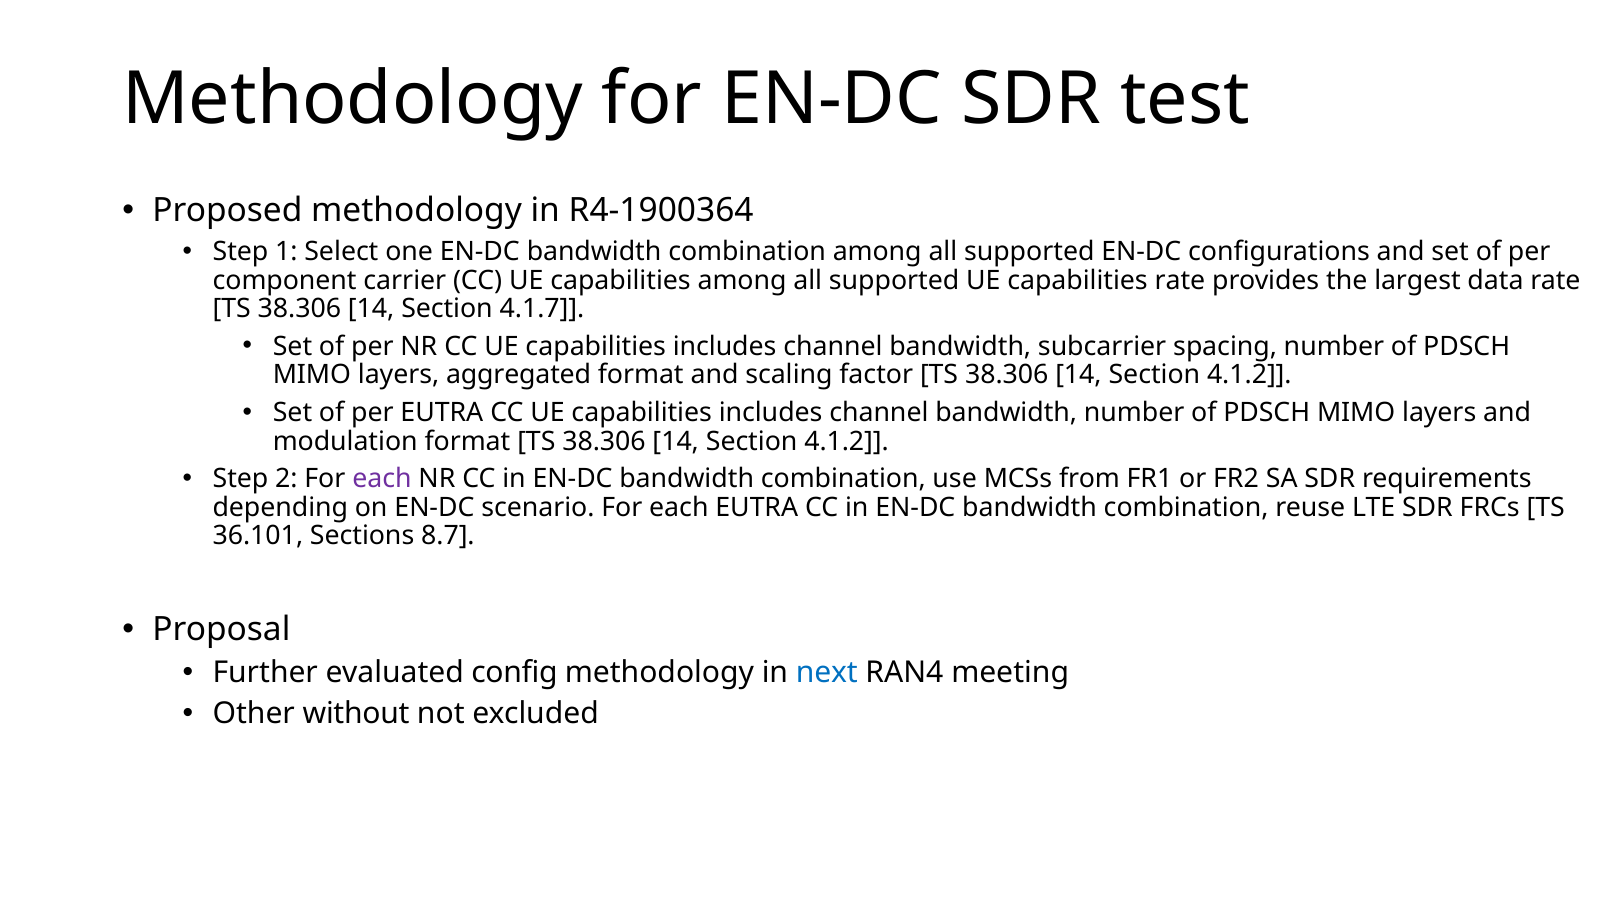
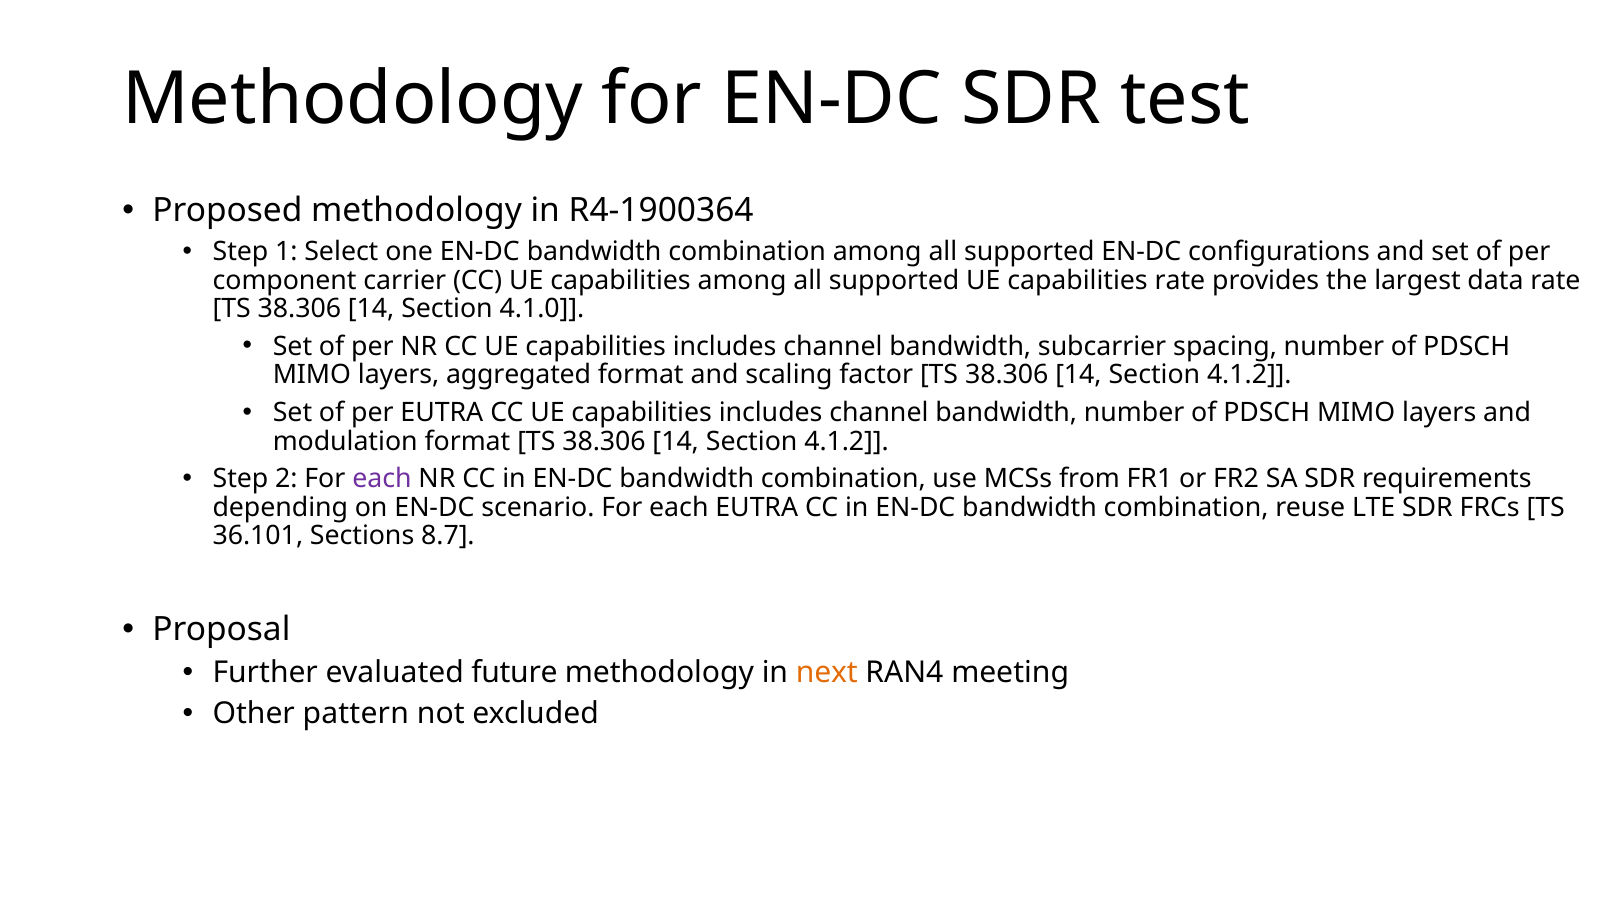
4.1.7: 4.1.7 -> 4.1.0 (542, 309)
config: config -> future (514, 672)
next colour: blue -> orange (827, 672)
without: without -> pattern (356, 713)
